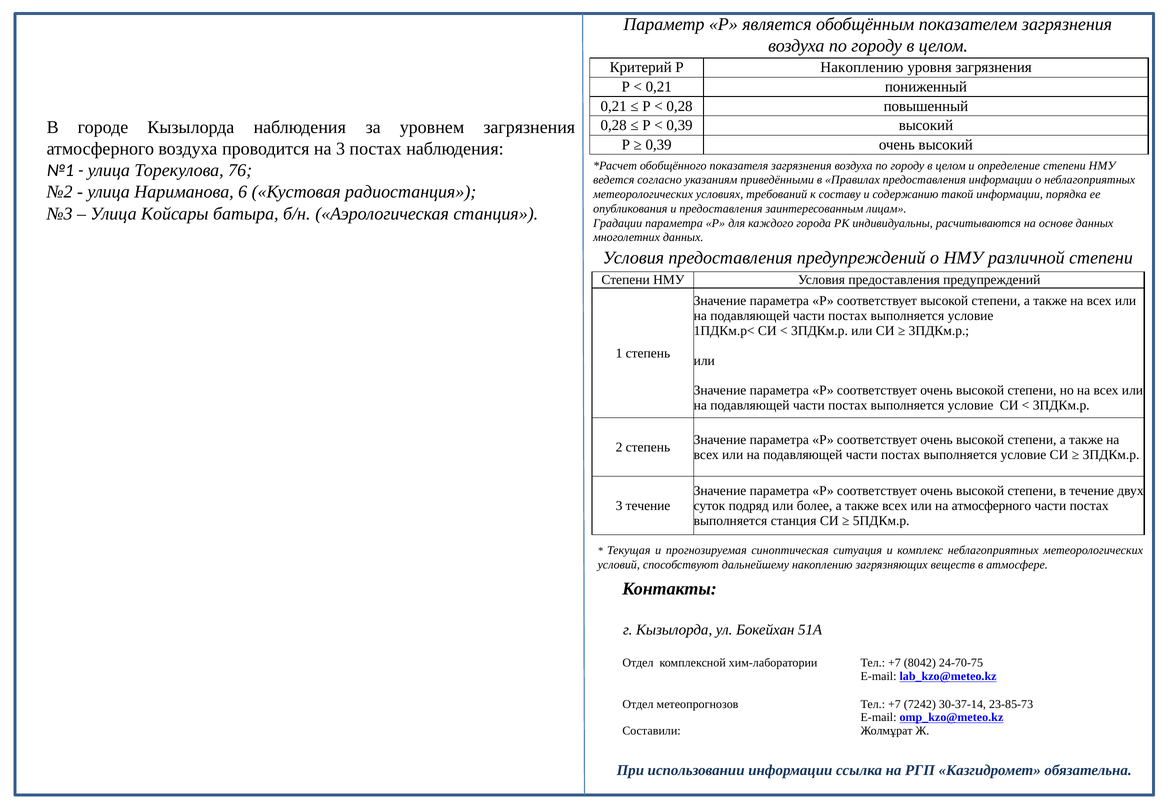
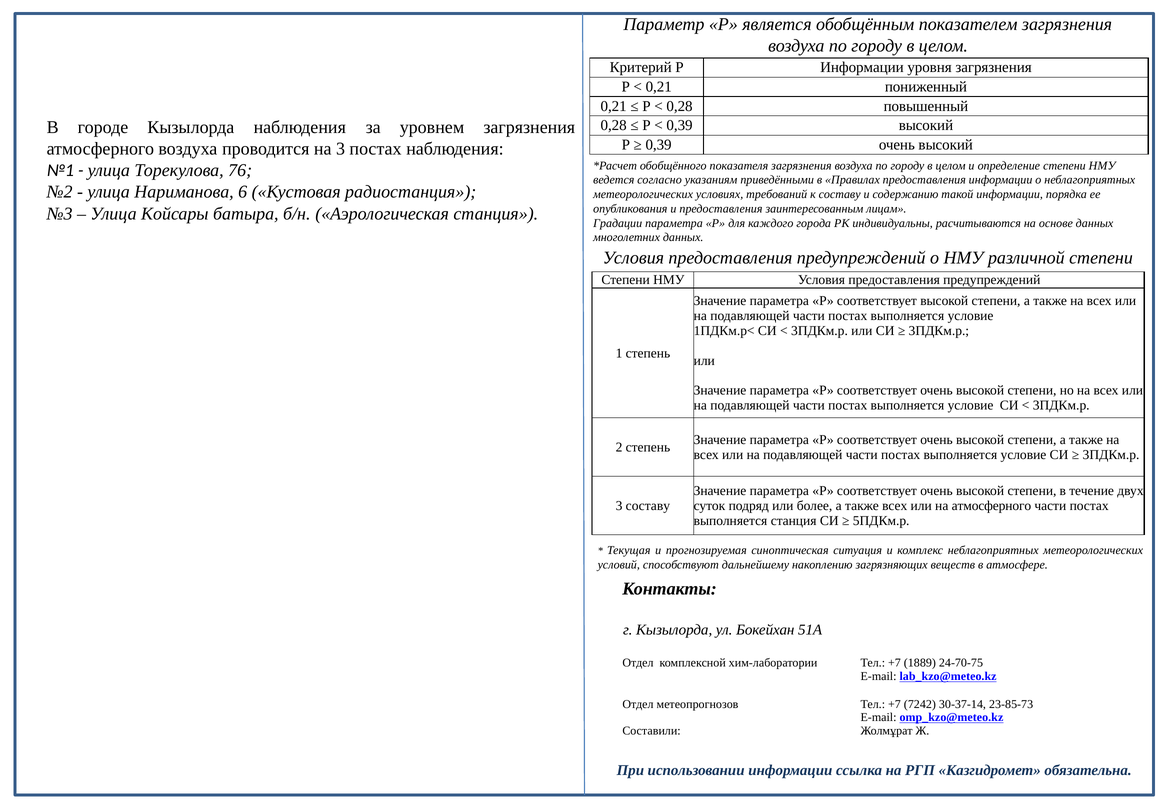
Р Накоплению: Накоплению -> Информации (862, 68)
3 течение: течение -> составу (648, 506)
8042: 8042 -> 1889 (920, 663)
